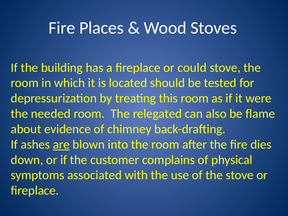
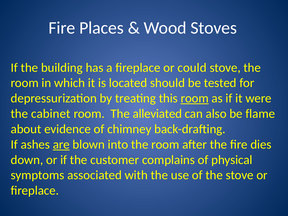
room underline: none -> present (195, 98)
needed: needed -> cabinet (51, 114)
relegated: relegated -> alleviated (157, 114)
